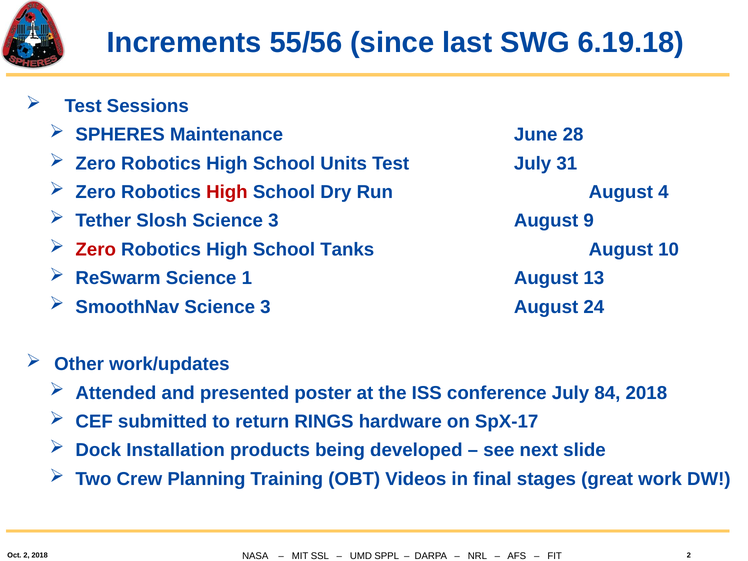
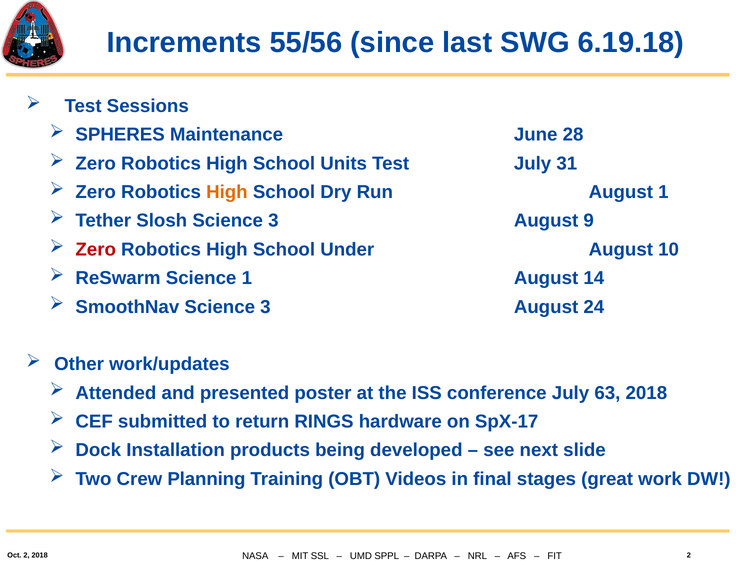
High colour: red -> orange (227, 192)
August 4: 4 -> 1 (663, 192)
Tanks: Tanks -> Under (347, 249)
13: 13 -> 14 (594, 278)
84: 84 -> 63 (607, 393)
